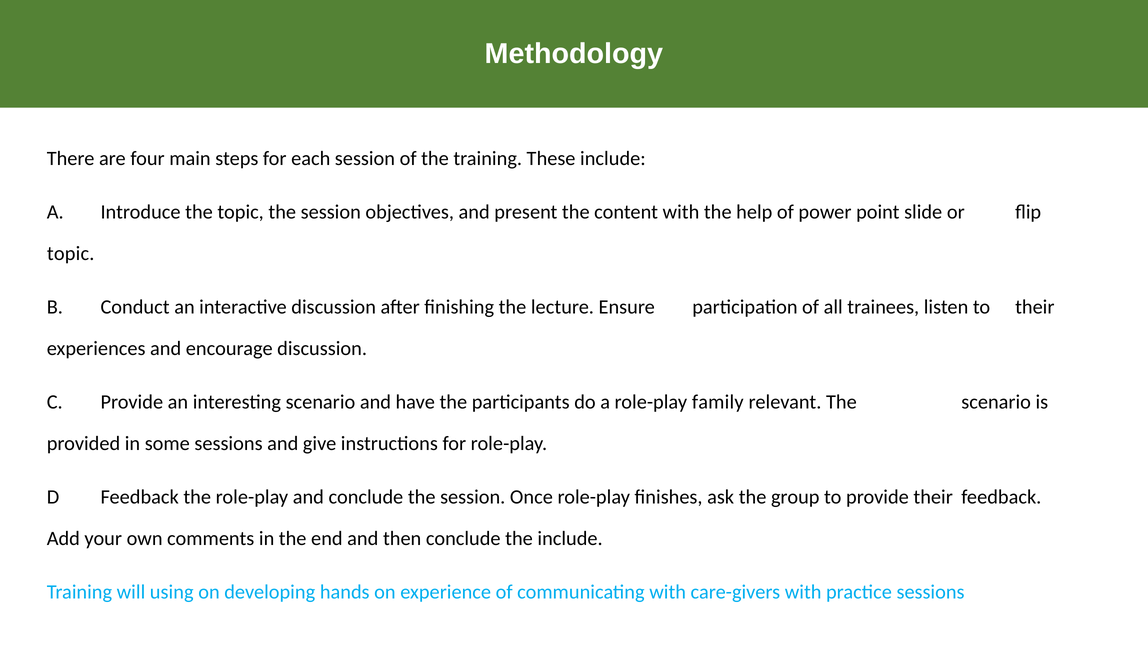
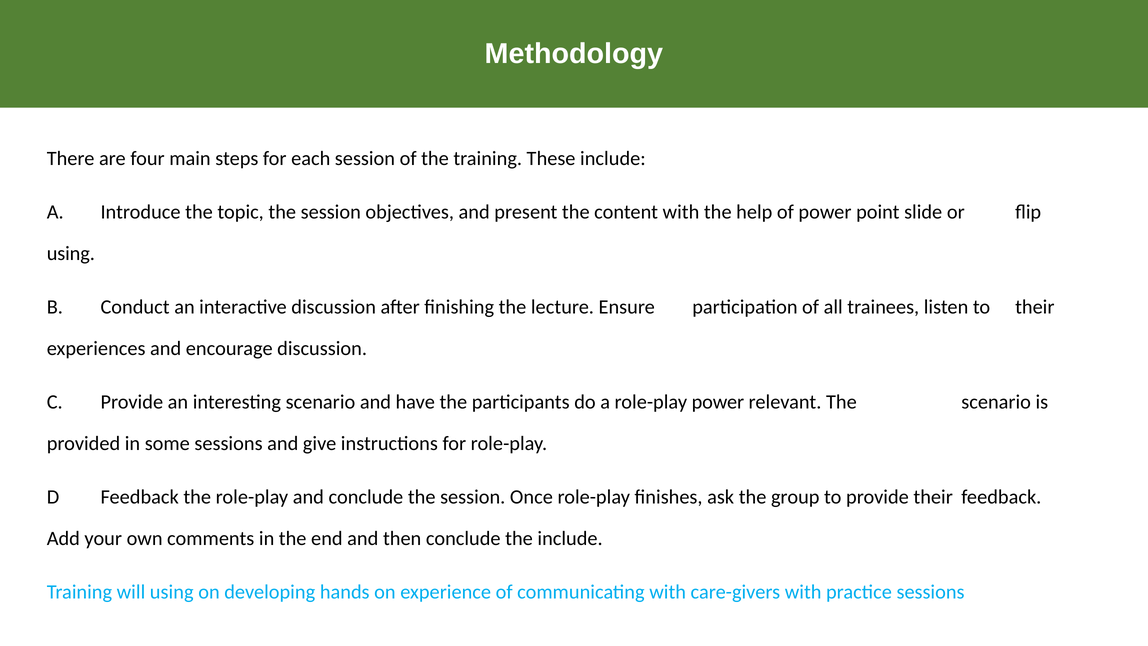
topic: topic -> using (71, 253)
role-play family: family -> power (718, 402)
